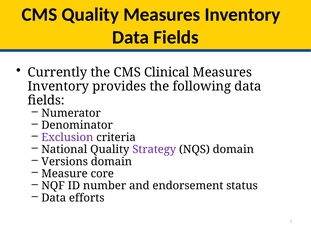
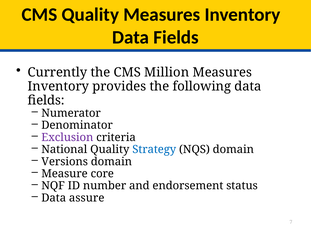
Clinical: Clinical -> Million (167, 72)
Strategy colour: purple -> blue (154, 150)
efforts: efforts -> assure (87, 198)
